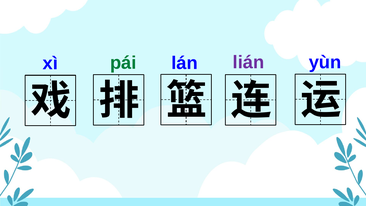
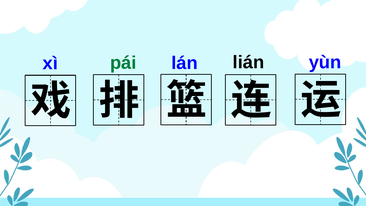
lián colour: purple -> black (248, 62)
